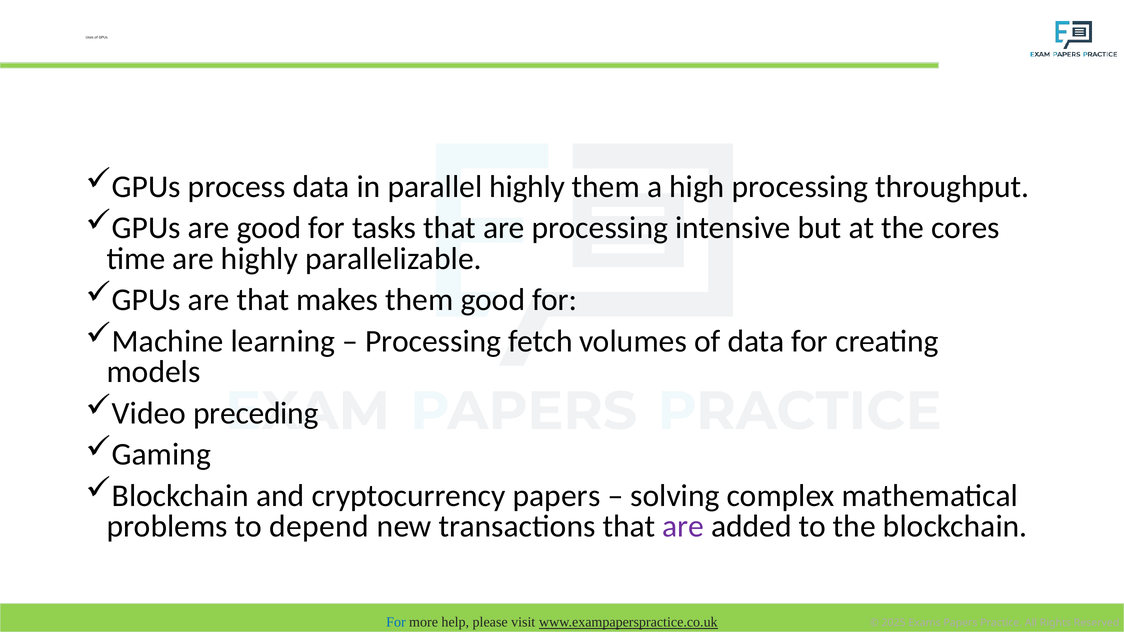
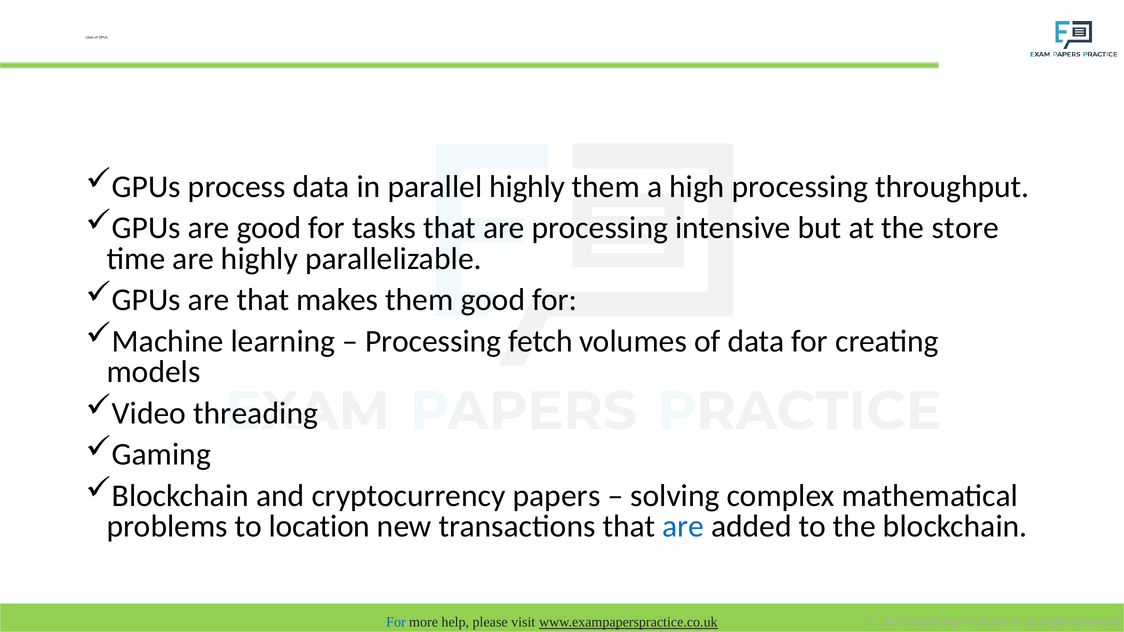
cores: cores -> store (965, 228)
preceding: preceding -> threading (256, 413)
depend: depend -> location (319, 527)
are colour: purple -> blue (683, 527)
